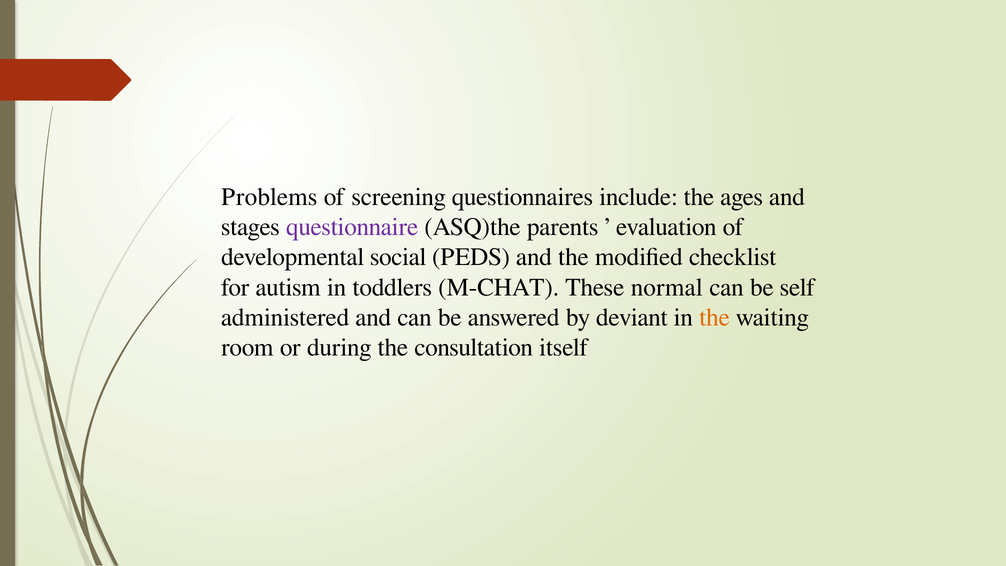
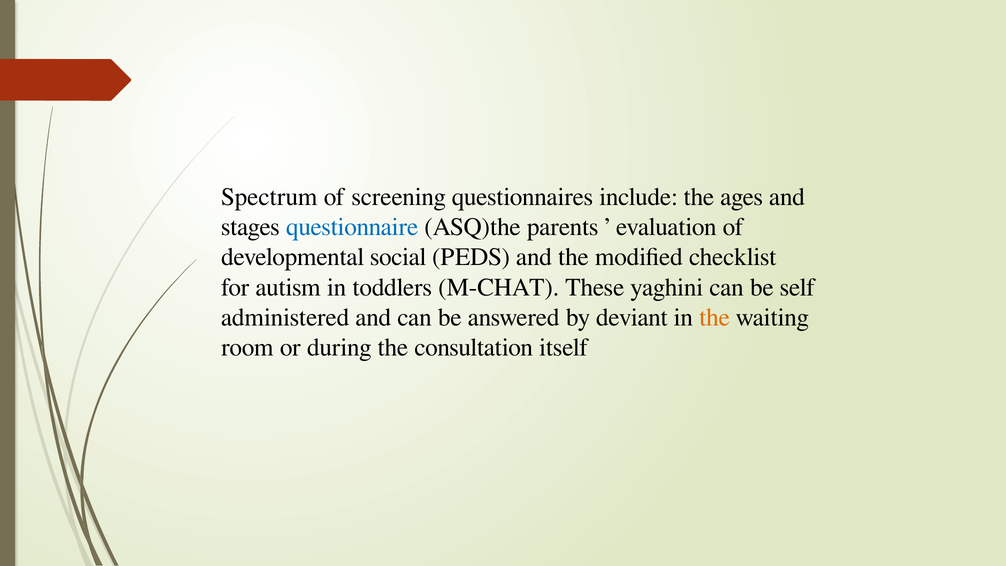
Problems: Problems -> Spectrum (269, 197)
questionnaire colour: purple -> blue (352, 227)
normal: normal -> yaghini (667, 287)
